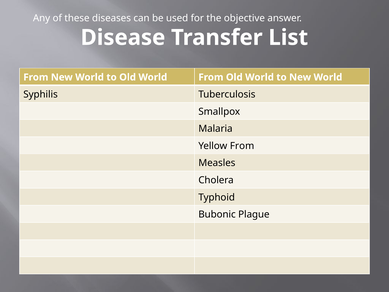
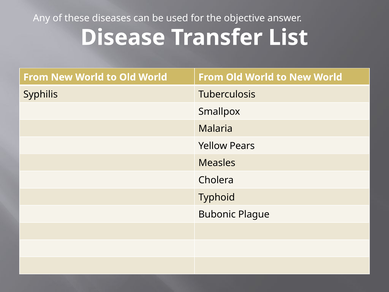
Yellow From: From -> Pears (242, 146)
